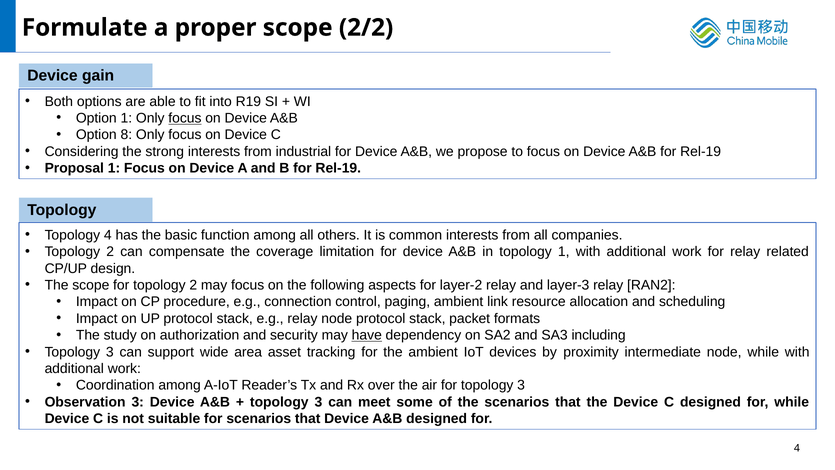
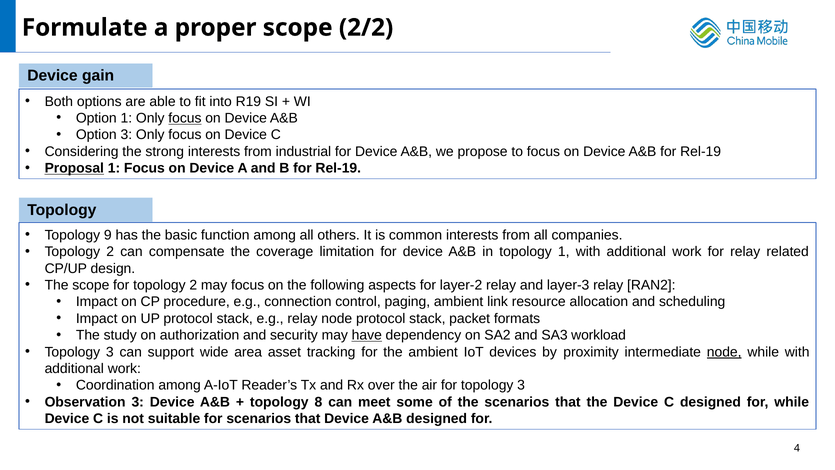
Option 8: 8 -> 3 (126, 135)
Proposal underline: none -> present (74, 168)
Topology 4: 4 -> 9 (108, 235)
including: including -> workload (599, 335)
node underline: none -> present (724, 352)
3: 3 -> 8 (318, 402)
